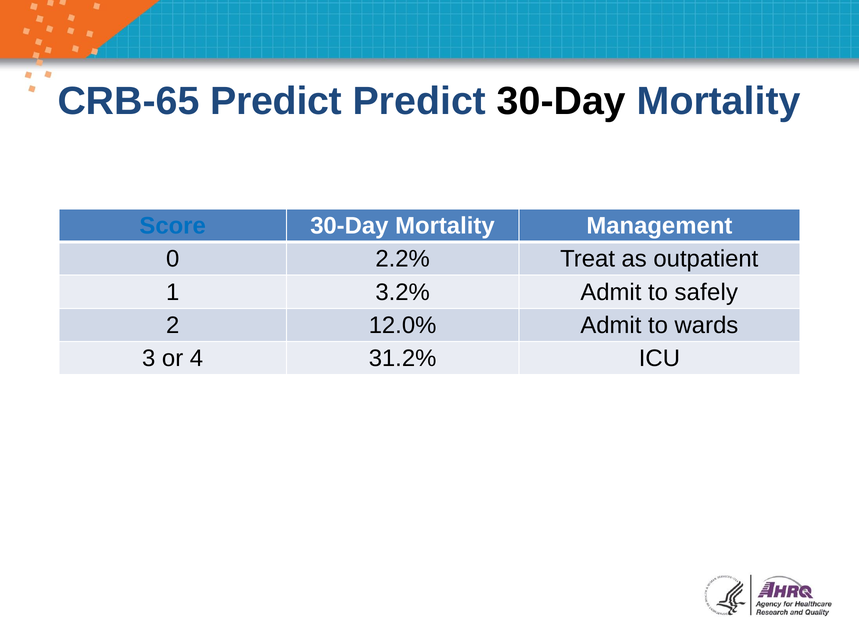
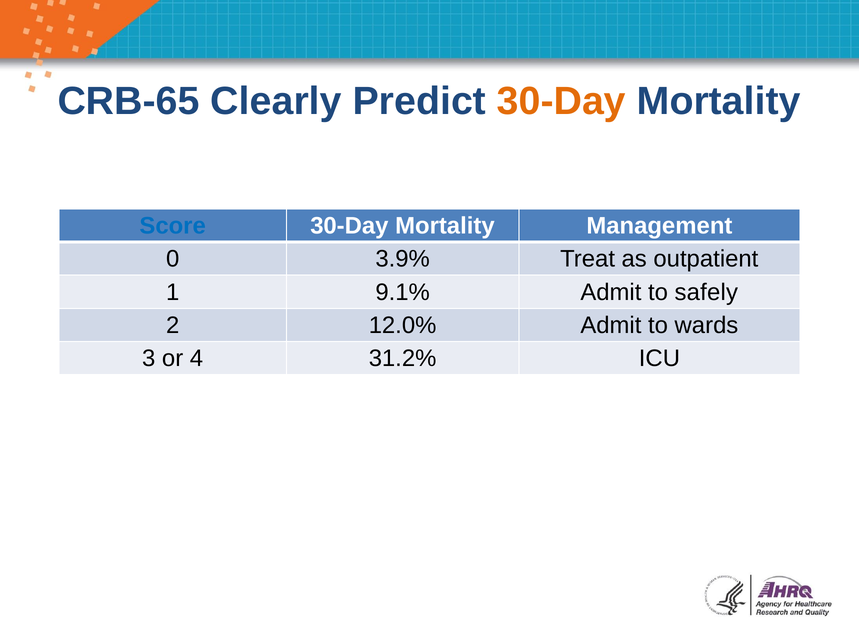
CRB-65 Predict: Predict -> Clearly (276, 101)
30-Day colour: black -> orange (561, 101)
2.2%: 2.2% -> 3.9% (403, 259)
3.2%: 3.2% -> 9.1% (403, 292)
